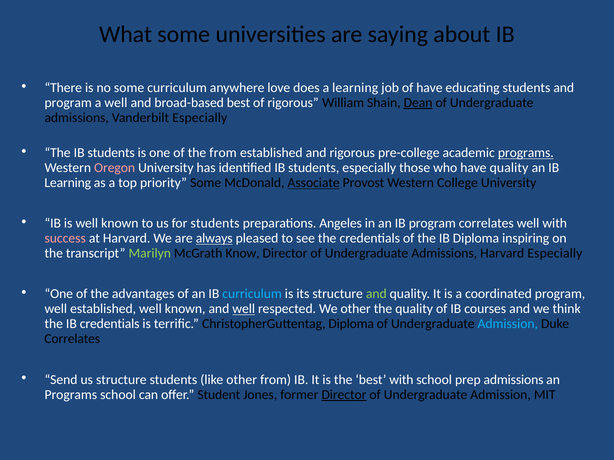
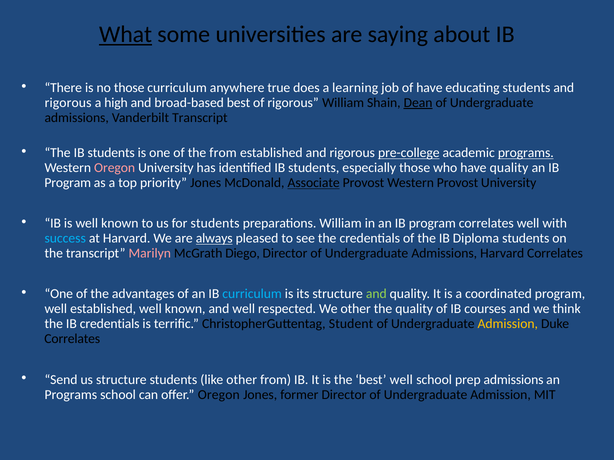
What underline: none -> present (126, 34)
no some: some -> those (129, 88)
love: love -> true (279, 88)
program: program -> rigorous (68, 103)
a well: well -> high (116, 103)
Vanderbilt Especially: Especially -> Transcript (200, 118)
pre-college underline: none -> present (409, 153)
Learning: Learning -> Program (68, 183)
priority Some: Some -> Jones (206, 183)
Western College: College -> Provost (458, 183)
preparations Angeles: Angeles -> William (341, 224)
success colour: pink -> light blue (65, 239)
Diploma inspiring: inspiring -> students (526, 239)
Marilyn colour: light green -> pink (150, 254)
Know: Know -> Diego (243, 254)
Harvard Especially: Especially -> Correlates (555, 254)
well underline: present -> none (244, 309)
ChristopherGuttentag Diploma: Diploma -> Student (351, 324)
Admission colour: light blue -> yellow (508, 324)
best with: with -> well (401, 380)
offer Student: Student -> Oregon (219, 395)
Director underline: present -> none (344, 395)
